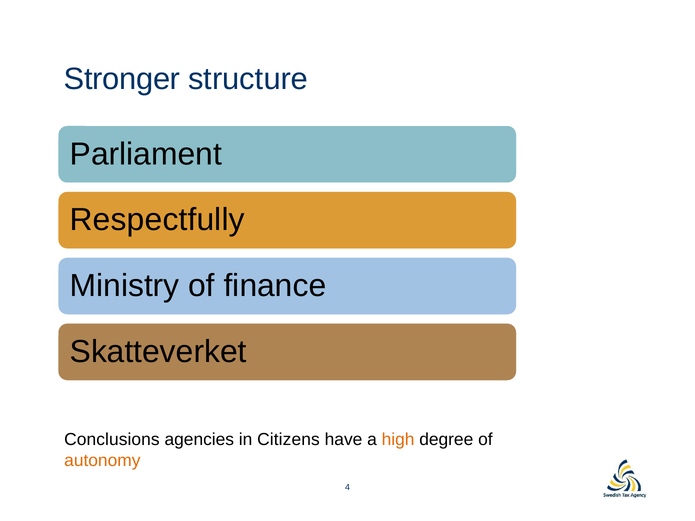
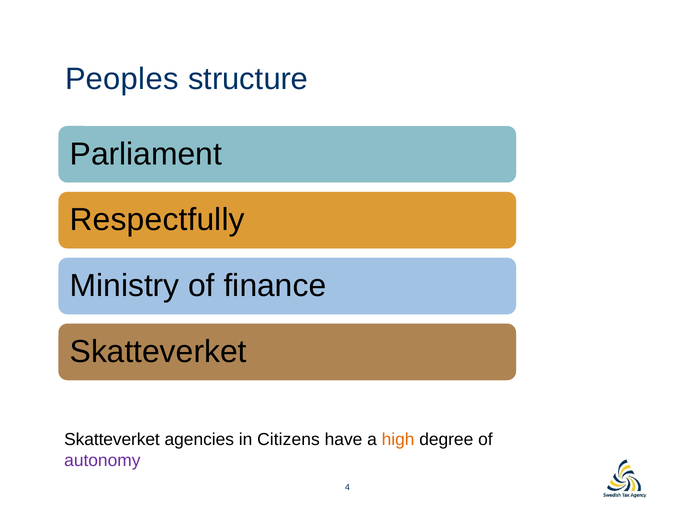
Stronger: Stronger -> Peoples (122, 79)
Conclusions: Conclusions -> Skatteverket (112, 440)
autonomy colour: orange -> purple (102, 461)
